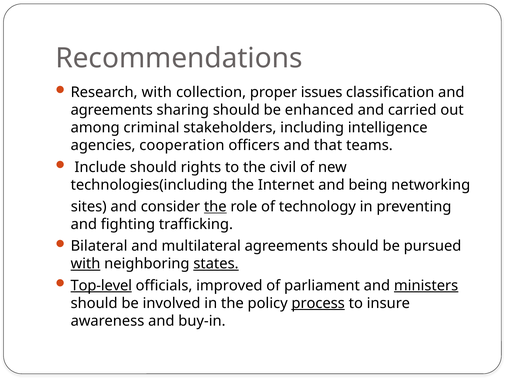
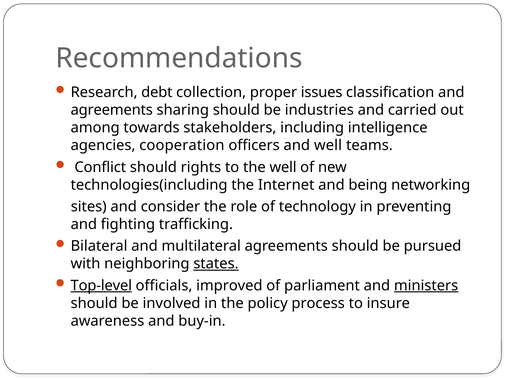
Research with: with -> debt (157, 92)
enhanced: enhanced -> industries (319, 110)
criminal: criminal -> towards (152, 128)
and that: that -> well (328, 145)
Include: Include -> Conflict (100, 167)
the civil: civil -> well (283, 167)
the underline: present -> none (215, 207)
with underline: present -> none (85, 264)
process underline: present -> none (318, 303)
